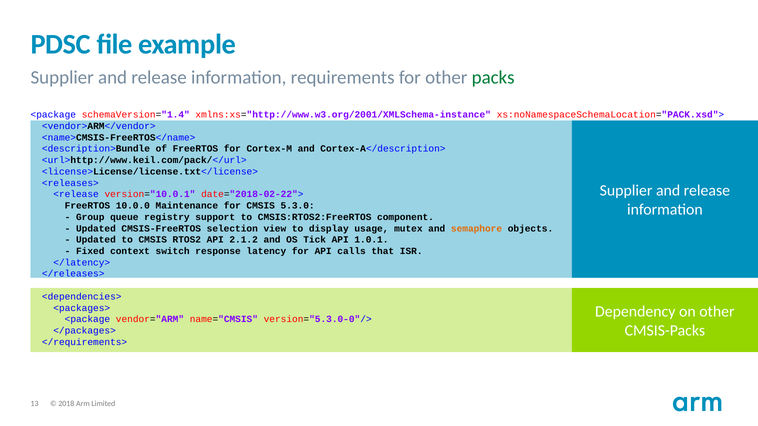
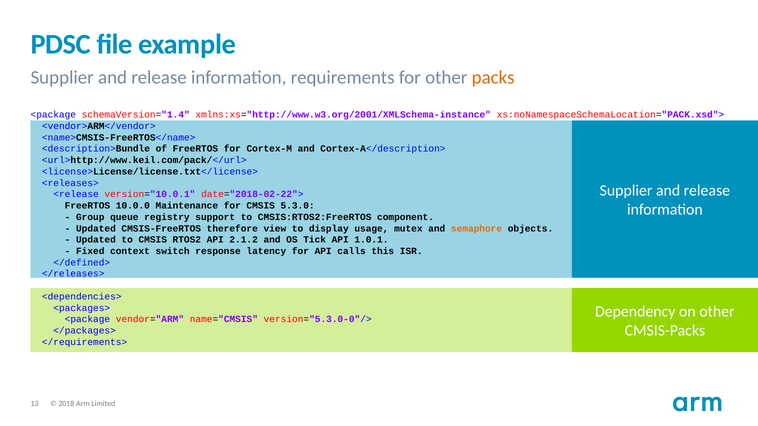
packs colour: green -> orange (493, 77)
selection: selection -> therefore (232, 229)
that: that -> this (383, 251)
</latency>: </latency> -> </defined> (82, 263)
